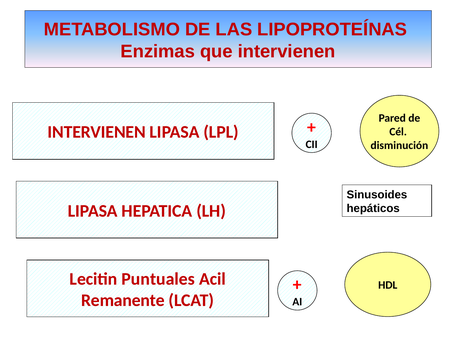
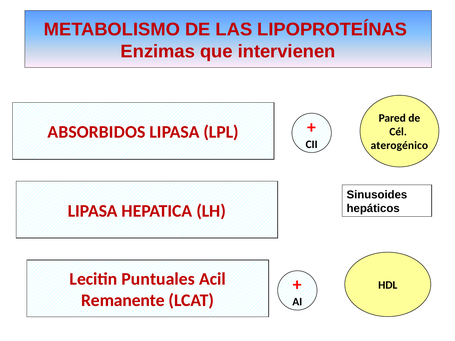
INTERVIENEN: INTERVIENEN -> ABSORBIDOS (97, 132)
disminución: disminución -> aterogénico (399, 146)
